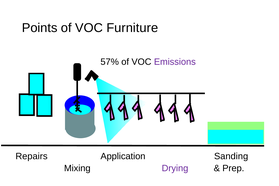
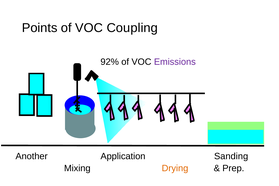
Furniture: Furniture -> Coupling (132, 28)
57%: 57% -> 92% (110, 62)
Repairs: Repairs -> Another (32, 156)
Drying colour: purple -> orange (175, 168)
